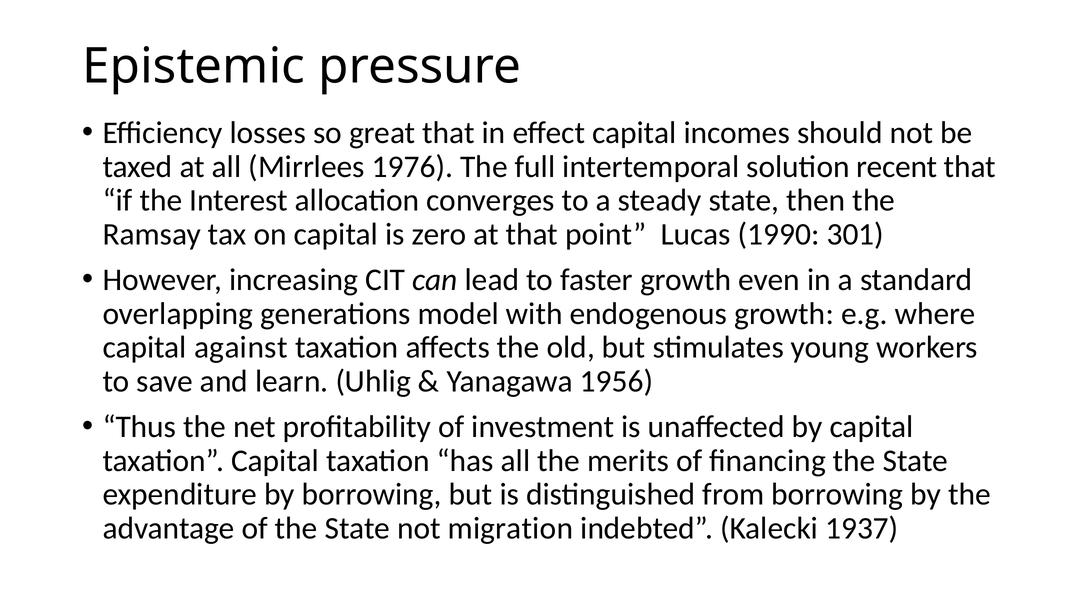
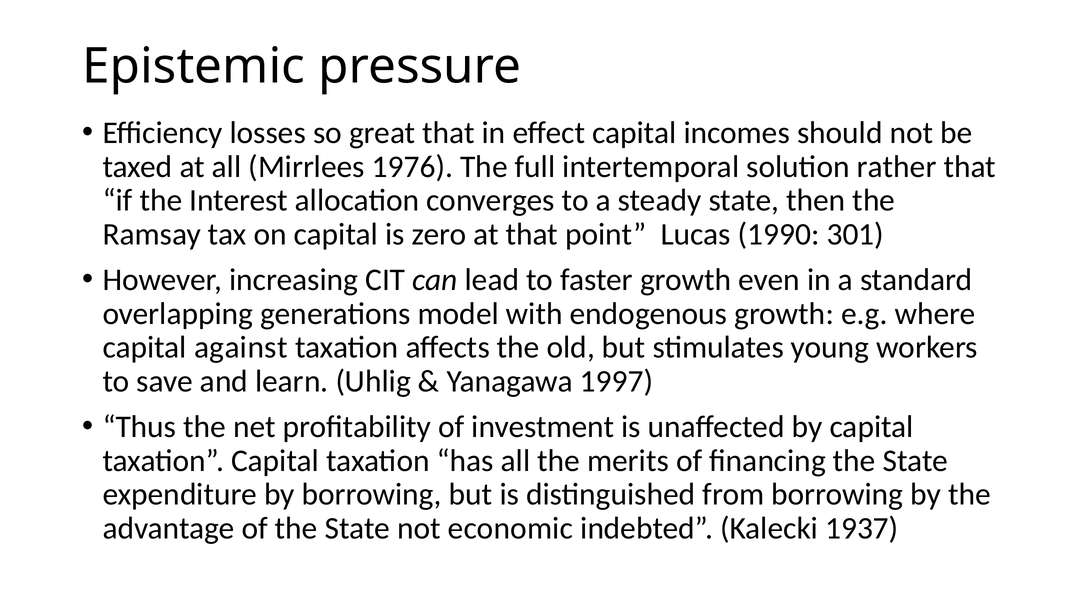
recent: recent -> rather (897, 167)
1956: 1956 -> 1997 (617, 382)
migration: migration -> economic (510, 529)
